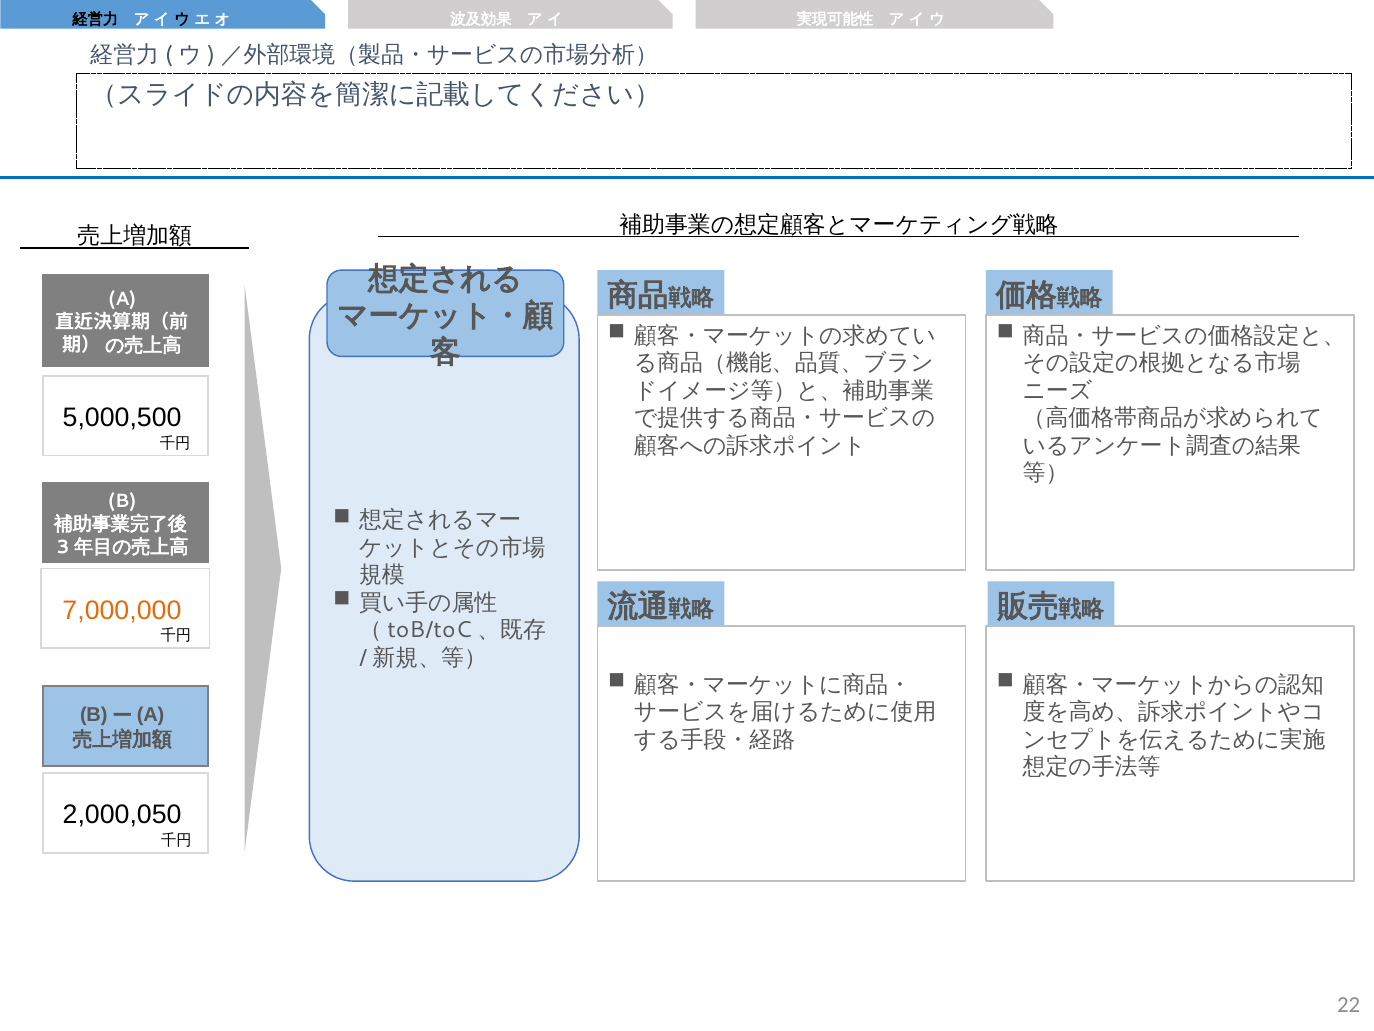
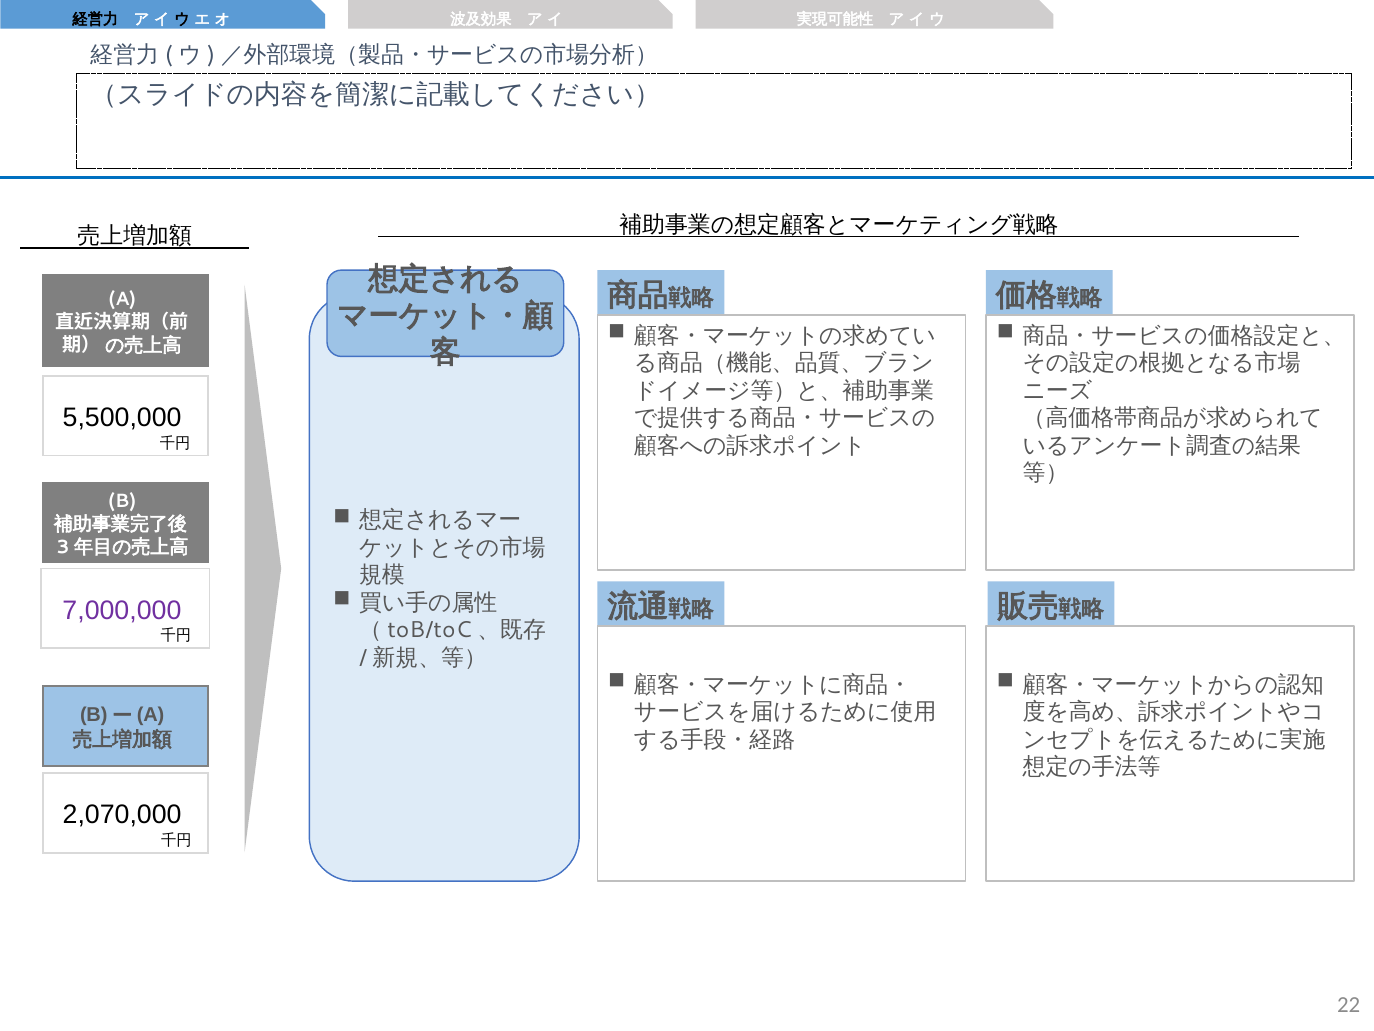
5,000,500: 5,000,500 -> 5,500,000 (122, 417)
7,000,000 colour: orange -> purple (122, 610)
2,000,050: 2,000,050 -> 2,070,000 (122, 815)
